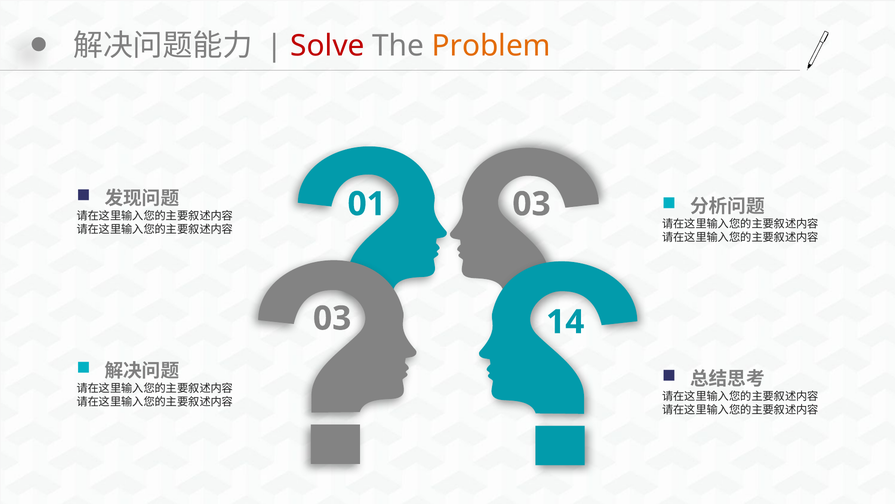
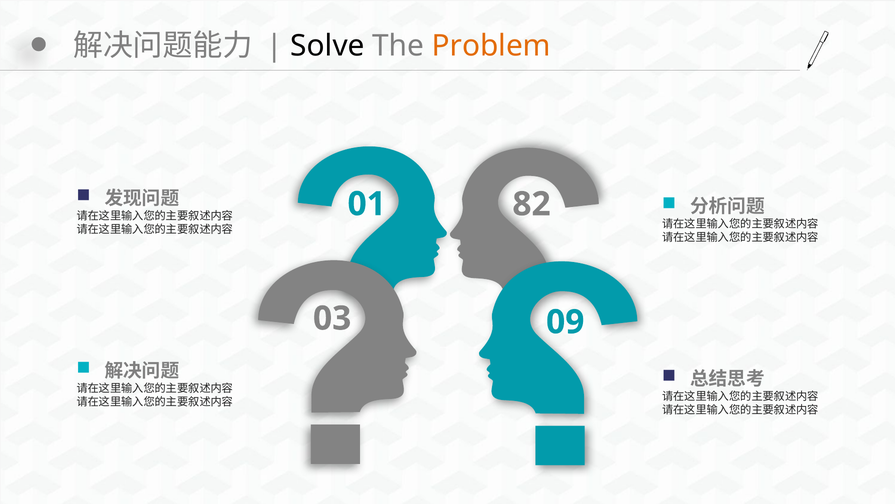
Solve colour: red -> black (328, 46)
01 03: 03 -> 82 (532, 204)
14: 14 -> 09 (565, 322)
